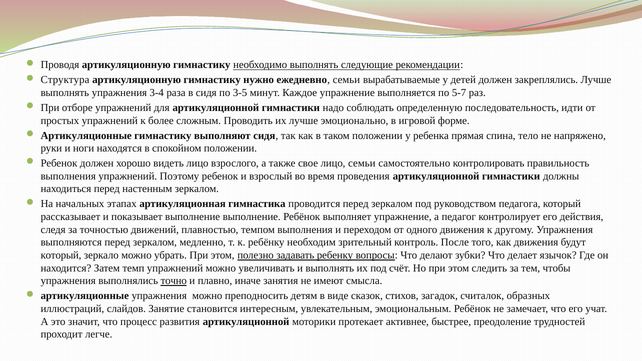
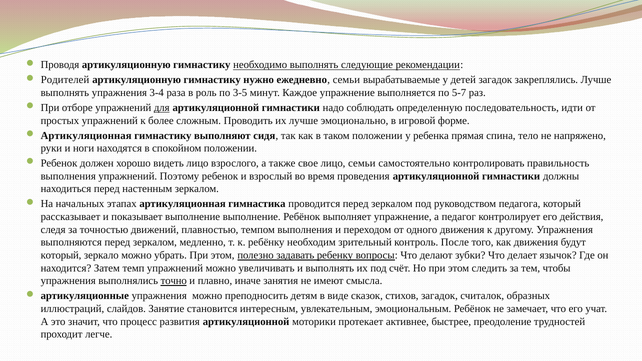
Структура: Структура -> Родителей (65, 80)
детей должен: должен -> загадок (495, 80)
в сидя: сидя -> роль (206, 93)
для underline: none -> present (162, 108)
Артикуляционные: Артикуляционные -> Артикуляционная (86, 136)
